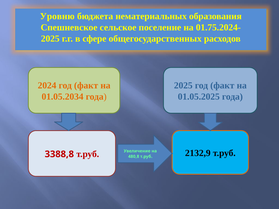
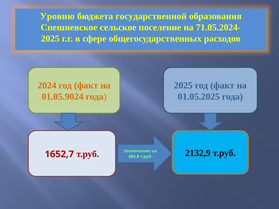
нематериальных: нематериальных -> государственной (151, 16)
01.75.2024-: 01.75.2024- -> 71.05.2024- (218, 27)
01.05.2034: 01.05.2034 -> 01.05.9024 (63, 97)
3388,8: 3388,8 -> 1652,7 (59, 154)
